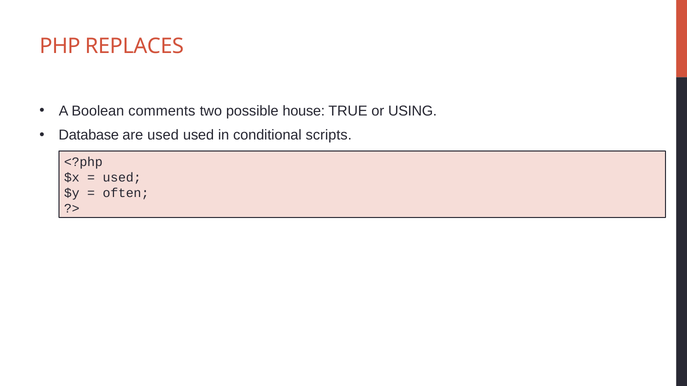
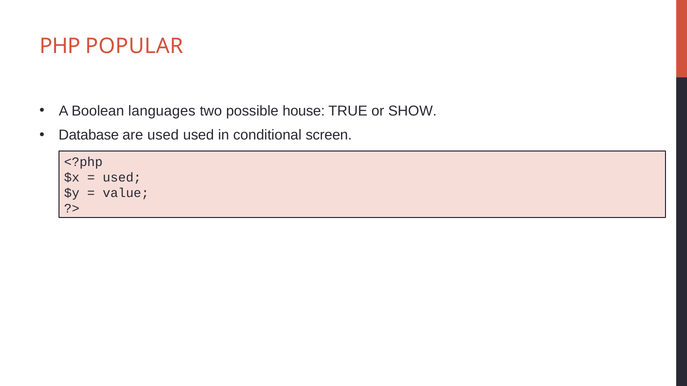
REPLACES: REPLACES -> POPULAR (134, 46)
comments: comments -> languages (162, 111)
USING: USING -> SHOW (412, 111)
scripts: scripts -> screen (329, 135)
often: often -> value (126, 193)
